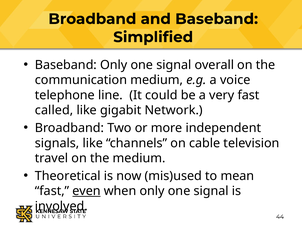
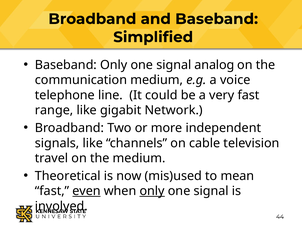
overall: overall -> analog (214, 65)
called: called -> range (54, 110)
only underline: none -> present (152, 191)
